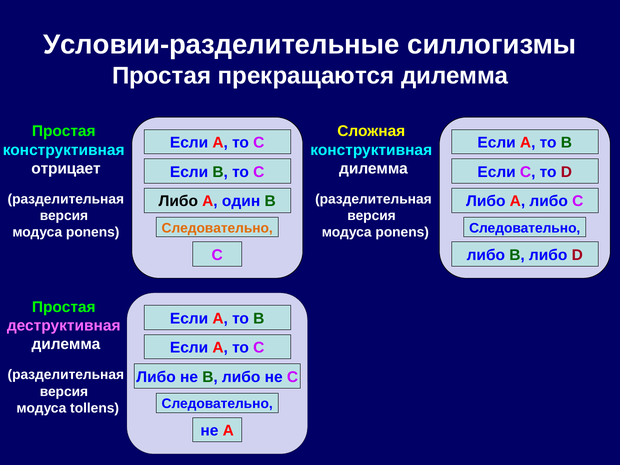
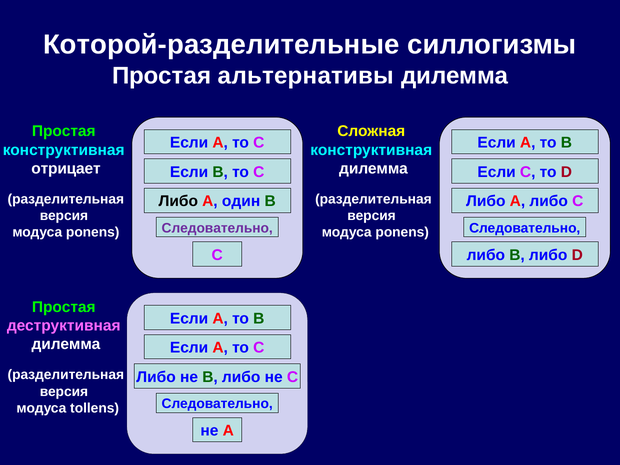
Условии-разделительные: Условии-разделительные -> Которой-разделительные (221, 45)
прекращаются: прекращаются -> альтернативы (306, 76)
Следовательно colour: orange -> purple (217, 228)
